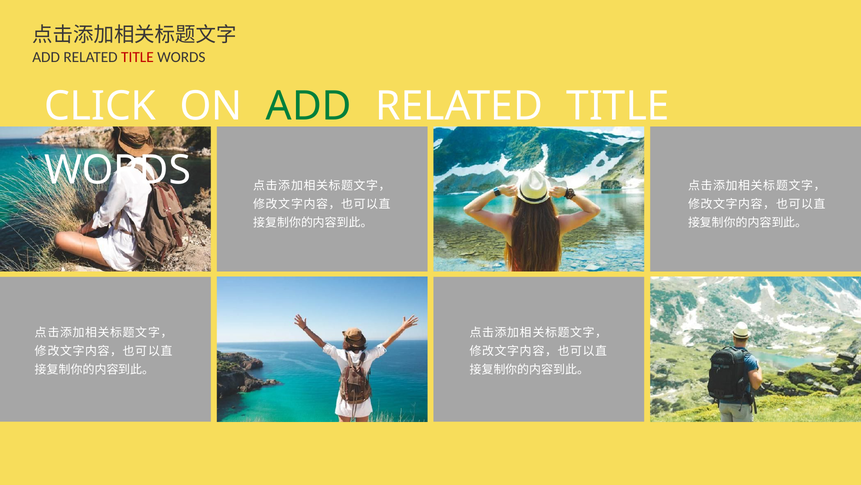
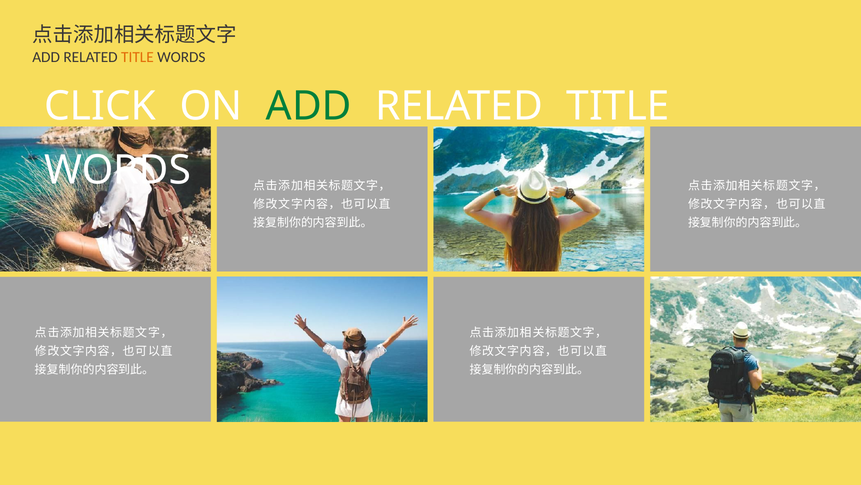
TITLE colour: red -> orange (137, 57)
